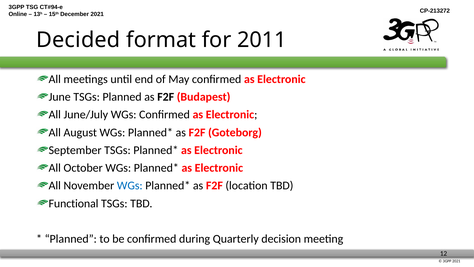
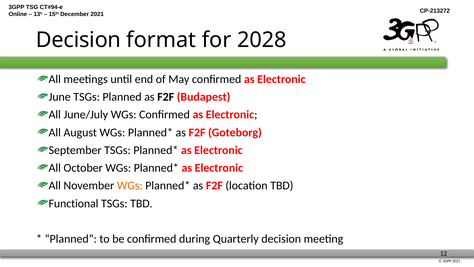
Decided: Decided -> Decision (78, 40)
2011: 2011 -> 2028 (262, 40)
WGs colour: blue -> orange (130, 185)
